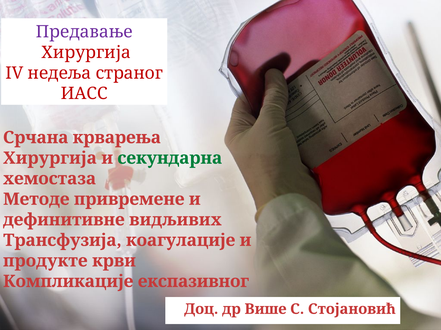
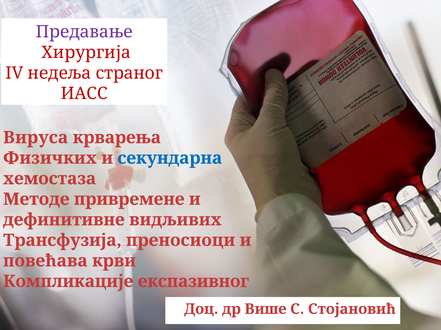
Срчана: Срчана -> Вируса (36, 138)
Хирургија: Хирургија -> Физичких (50, 158)
секундарна colour: green -> blue (170, 158)
коагулације: коагулације -> преносиоци (181, 241)
продукте: продукте -> повећава (45, 261)
